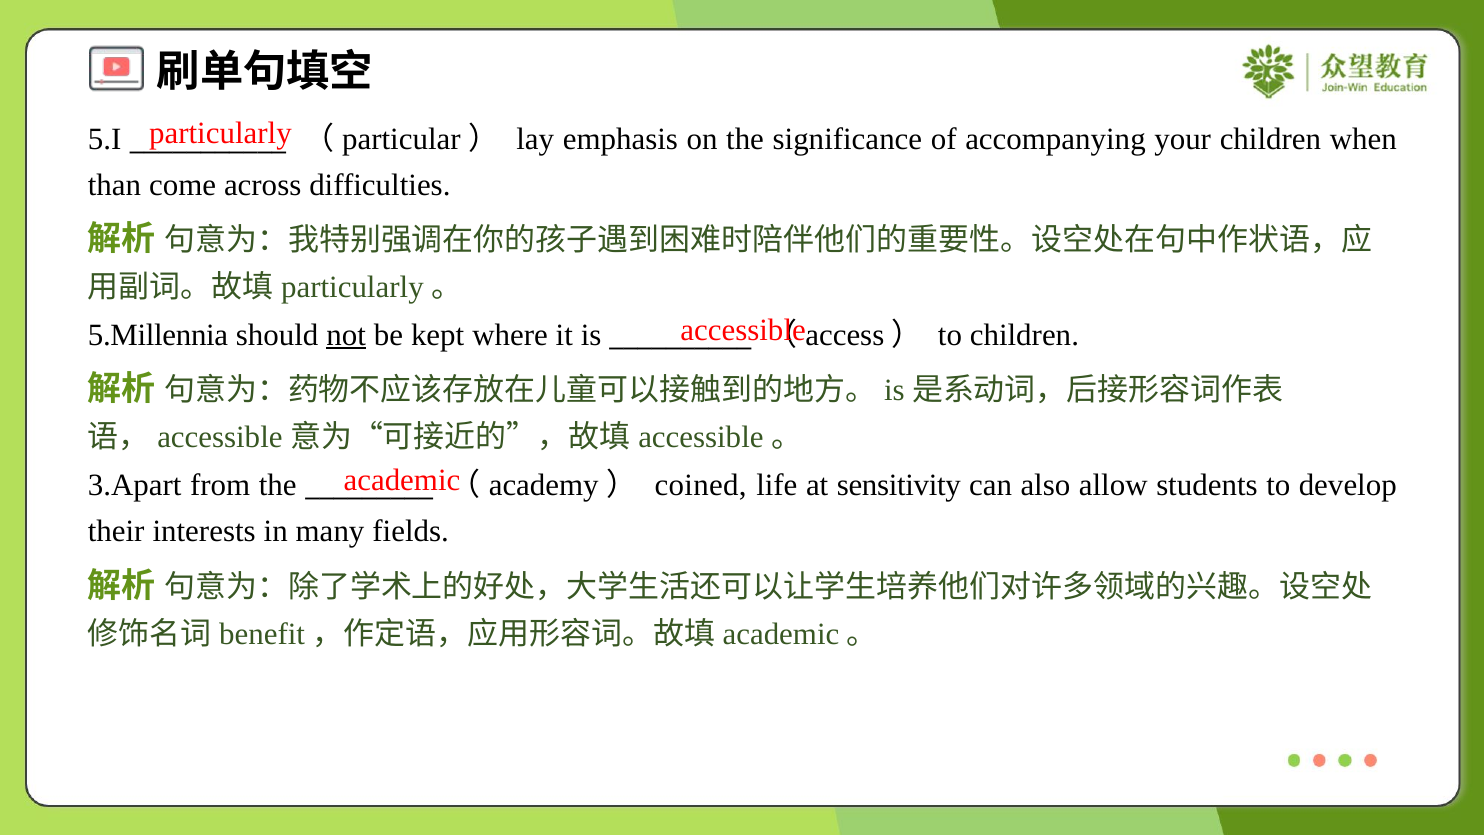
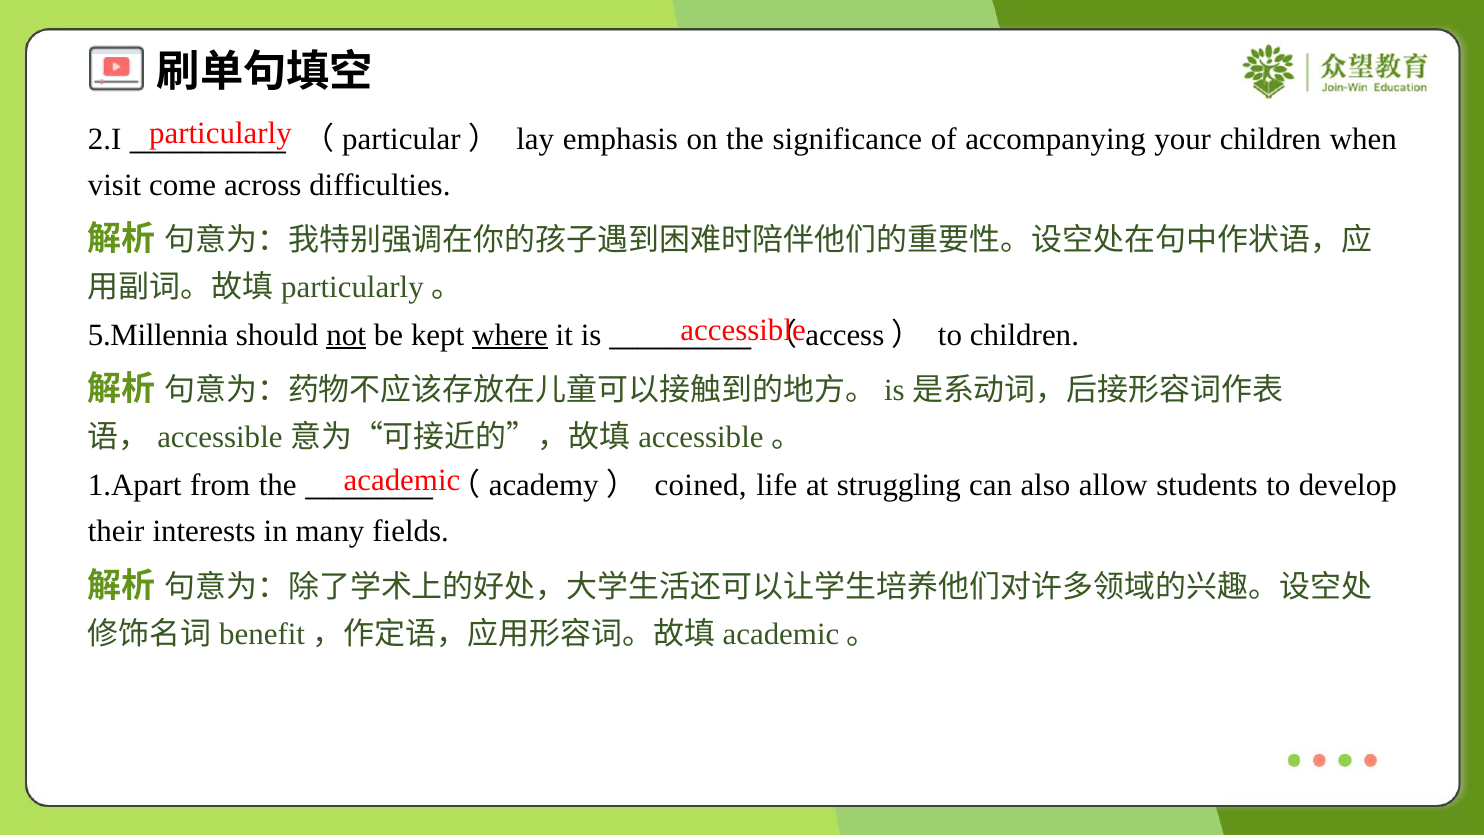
5.I: 5.I -> 2.I (105, 139)
than: than -> visit (115, 185)
where underline: none -> present (510, 335)
3.Apart: 3.Apart -> 1.Apart (135, 485)
sensitivity: sensitivity -> struggling (899, 485)
